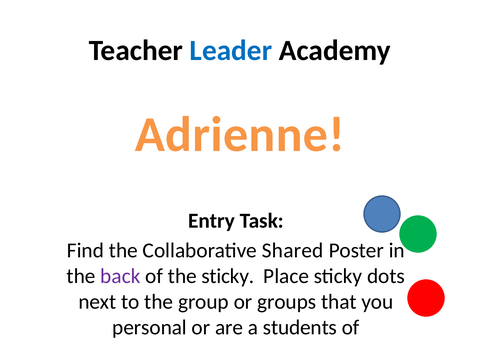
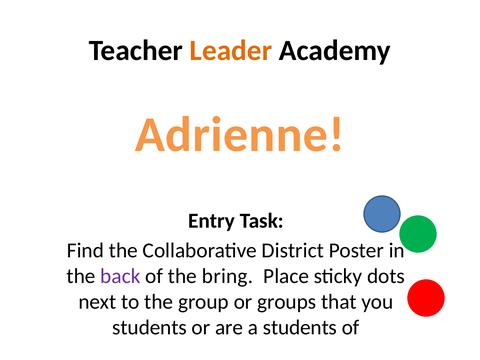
Leader colour: blue -> orange (231, 50)
Shared: Shared -> District (293, 251)
the sticky: sticky -> bring (228, 276)
personal: personal -> students (150, 327)
